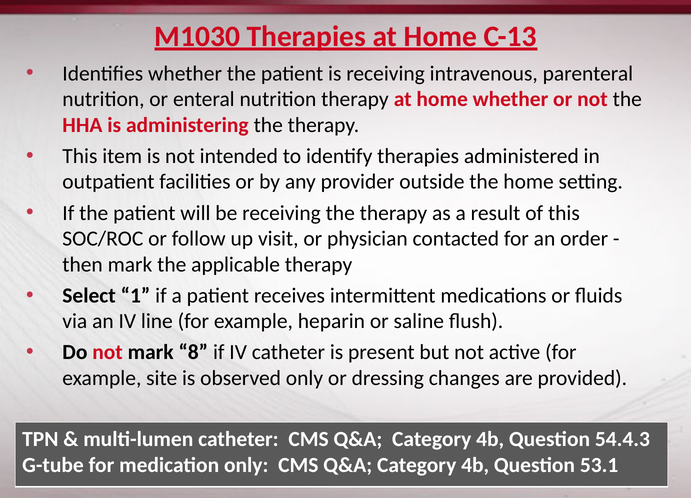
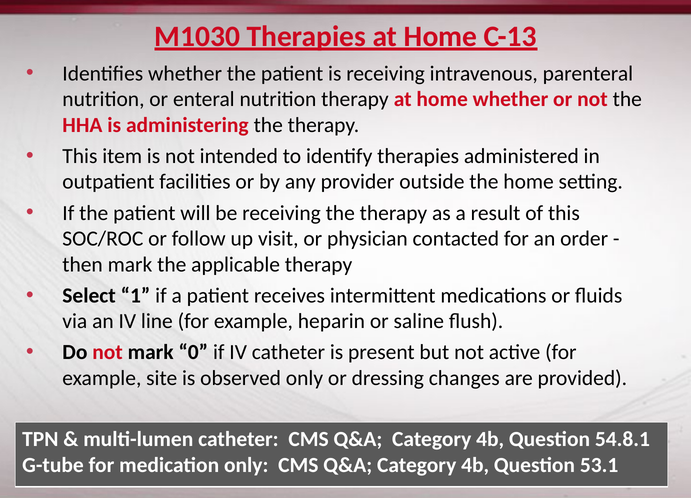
8: 8 -> 0 (193, 352)
54.4.3: 54.4.3 -> 54.8.1 (622, 439)
